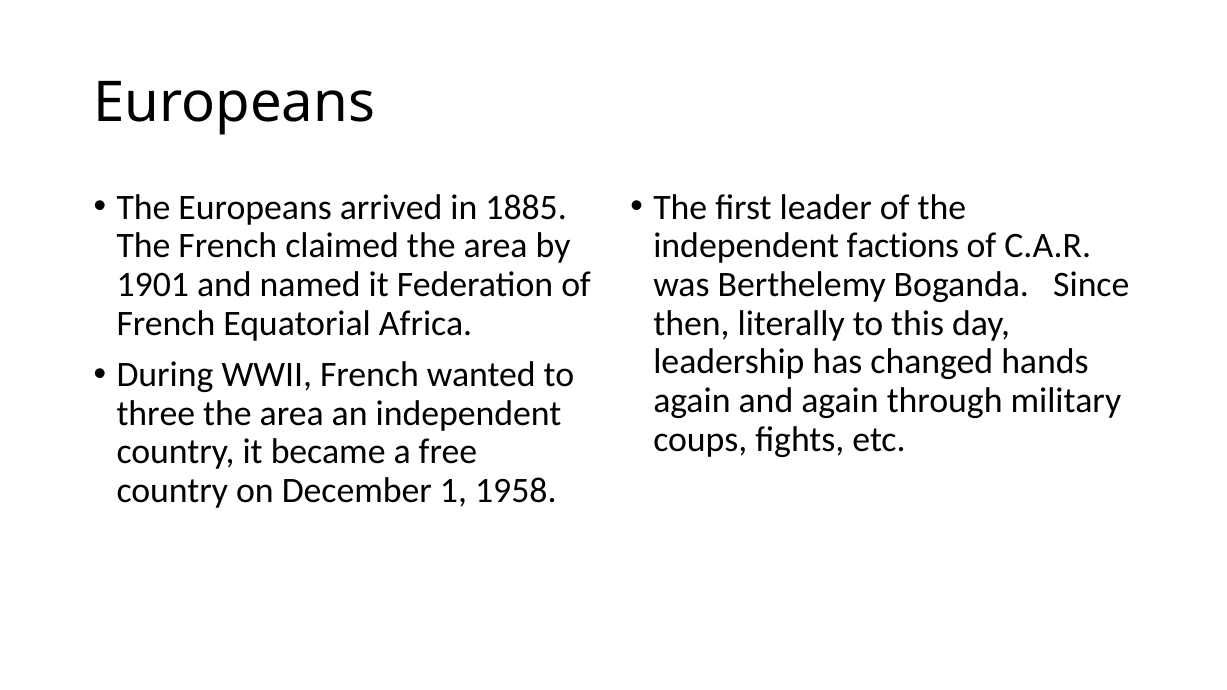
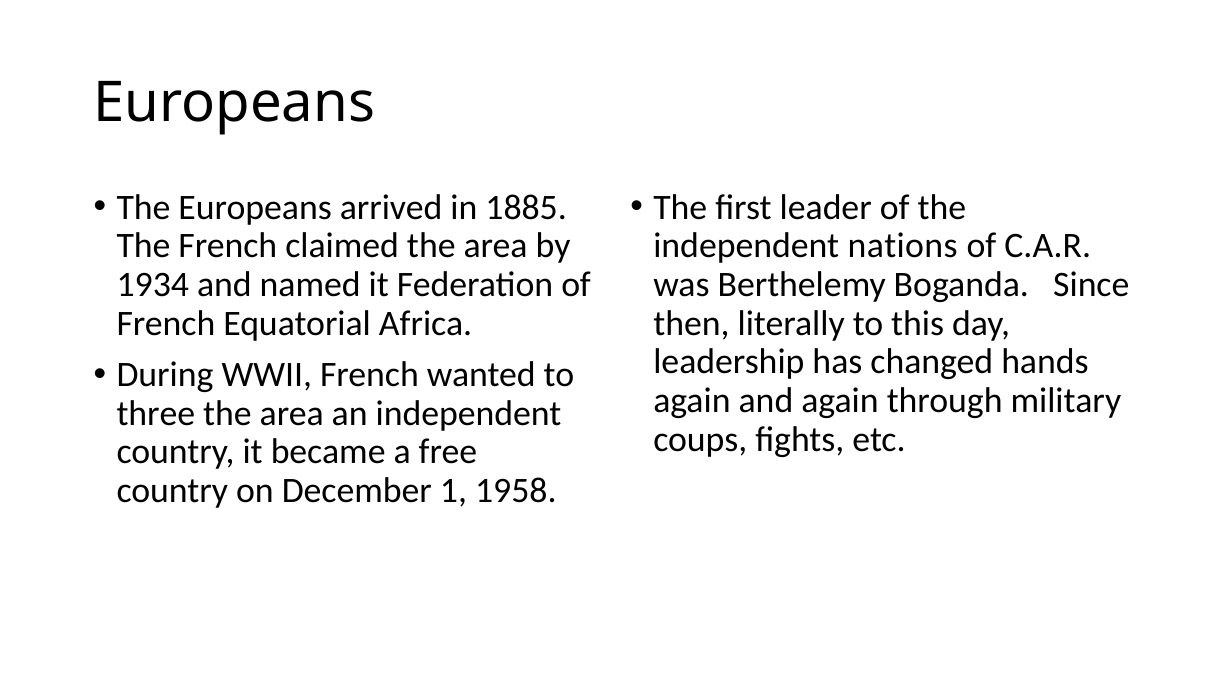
factions: factions -> nations (903, 246)
1901: 1901 -> 1934 (153, 285)
